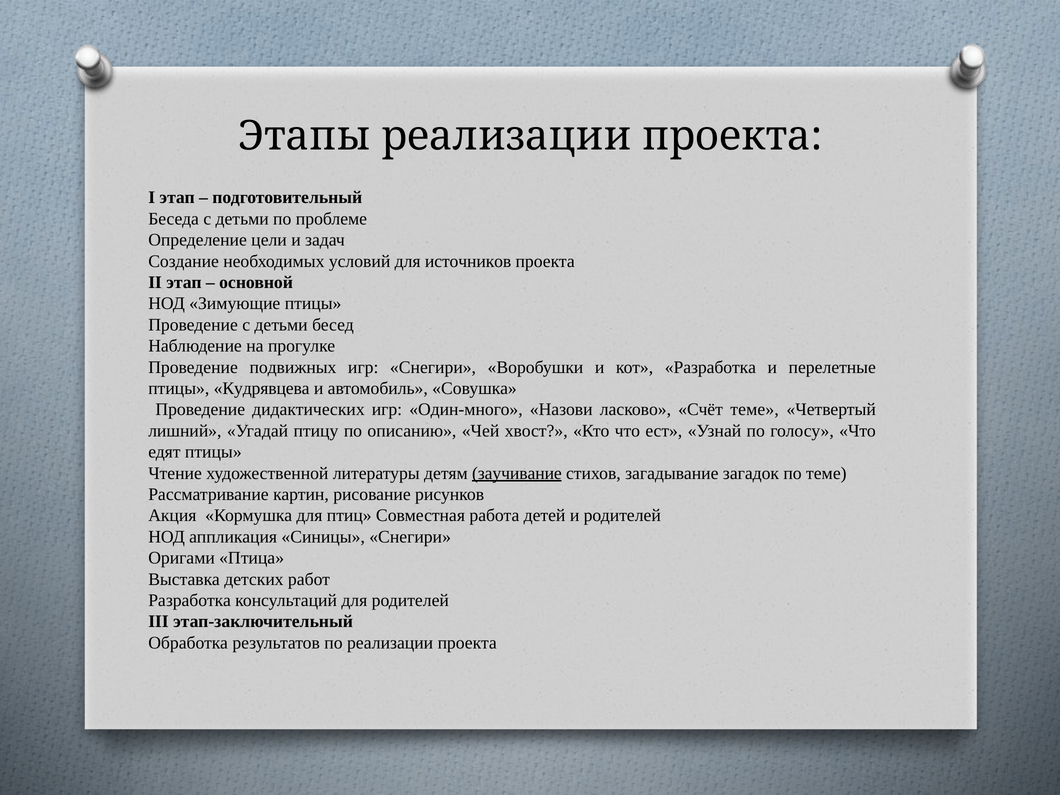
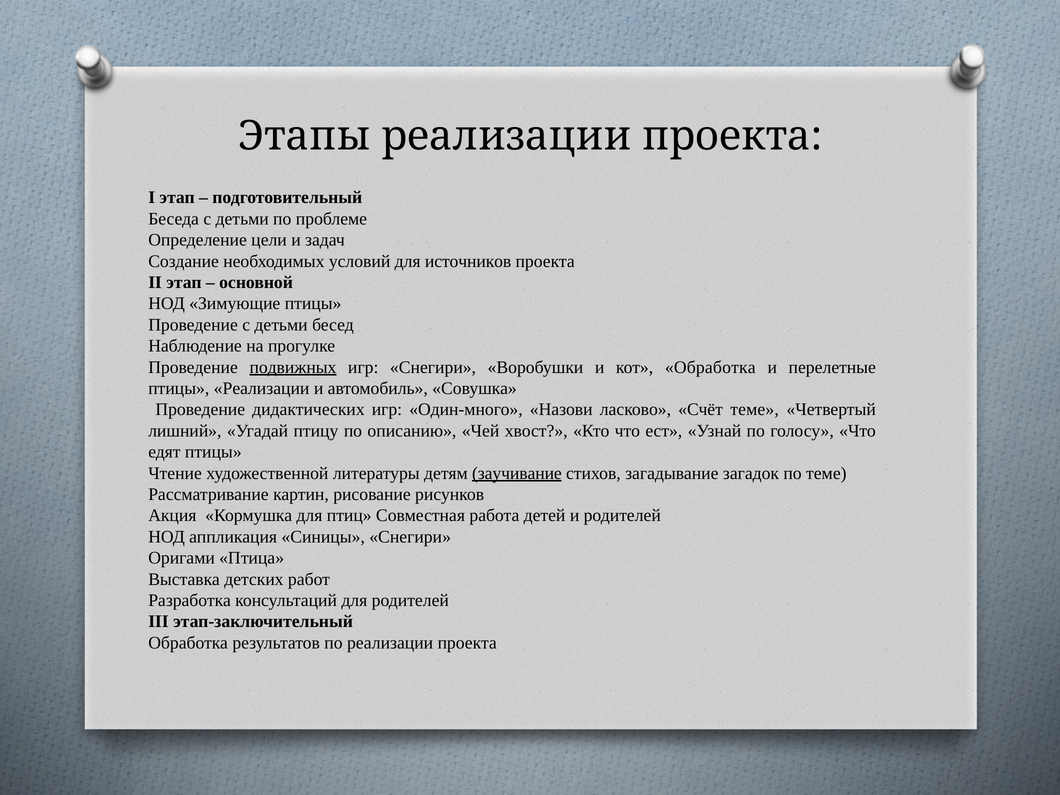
подвижных underline: none -> present (293, 367)
кот Разработка: Разработка -> Обработка (710, 367)
птицы Кудрявцева: Кудрявцева -> Реализации (262, 388)
